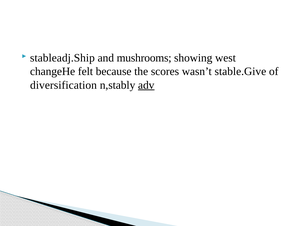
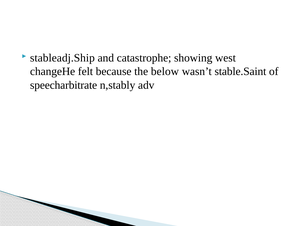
mushrooms: mushrooms -> catastrophe (144, 58)
scores: scores -> below (165, 71)
stable.Give: stable.Give -> stable.Saint (240, 71)
diversification: diversification -> speecharbitrate (64, 85)
adv underline: present -> none (146, 85)
